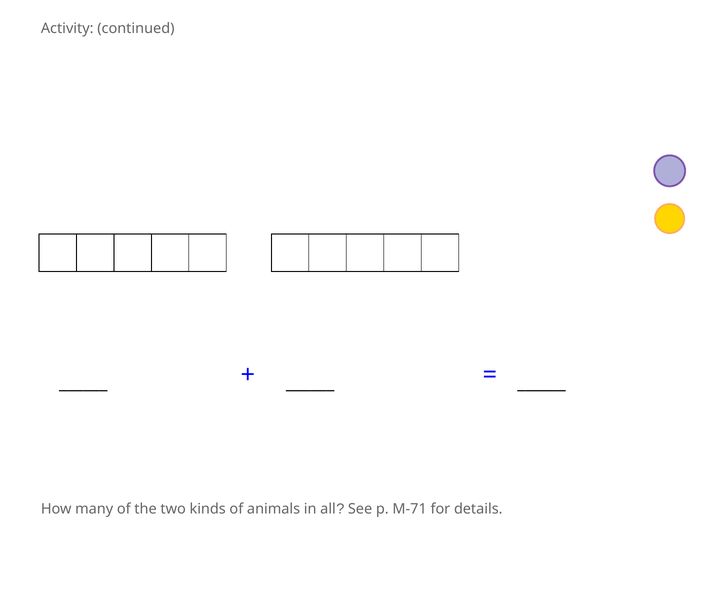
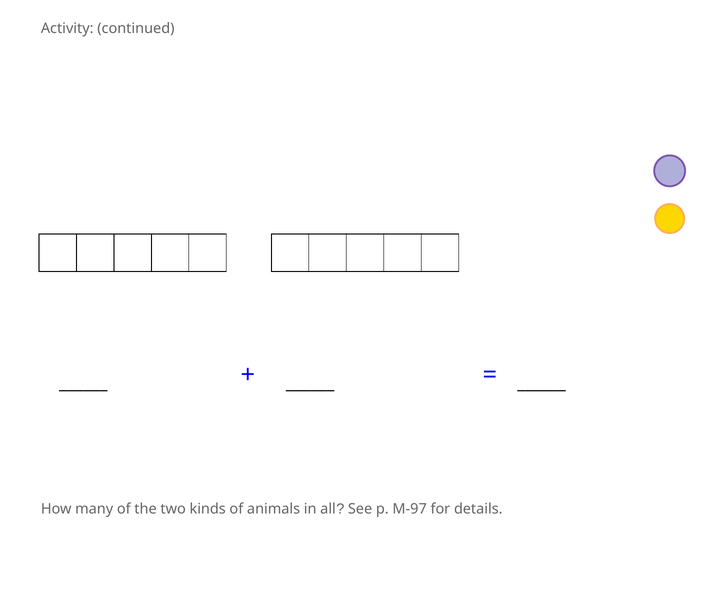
M-71: M-71 -> M-97 (410, 509)
